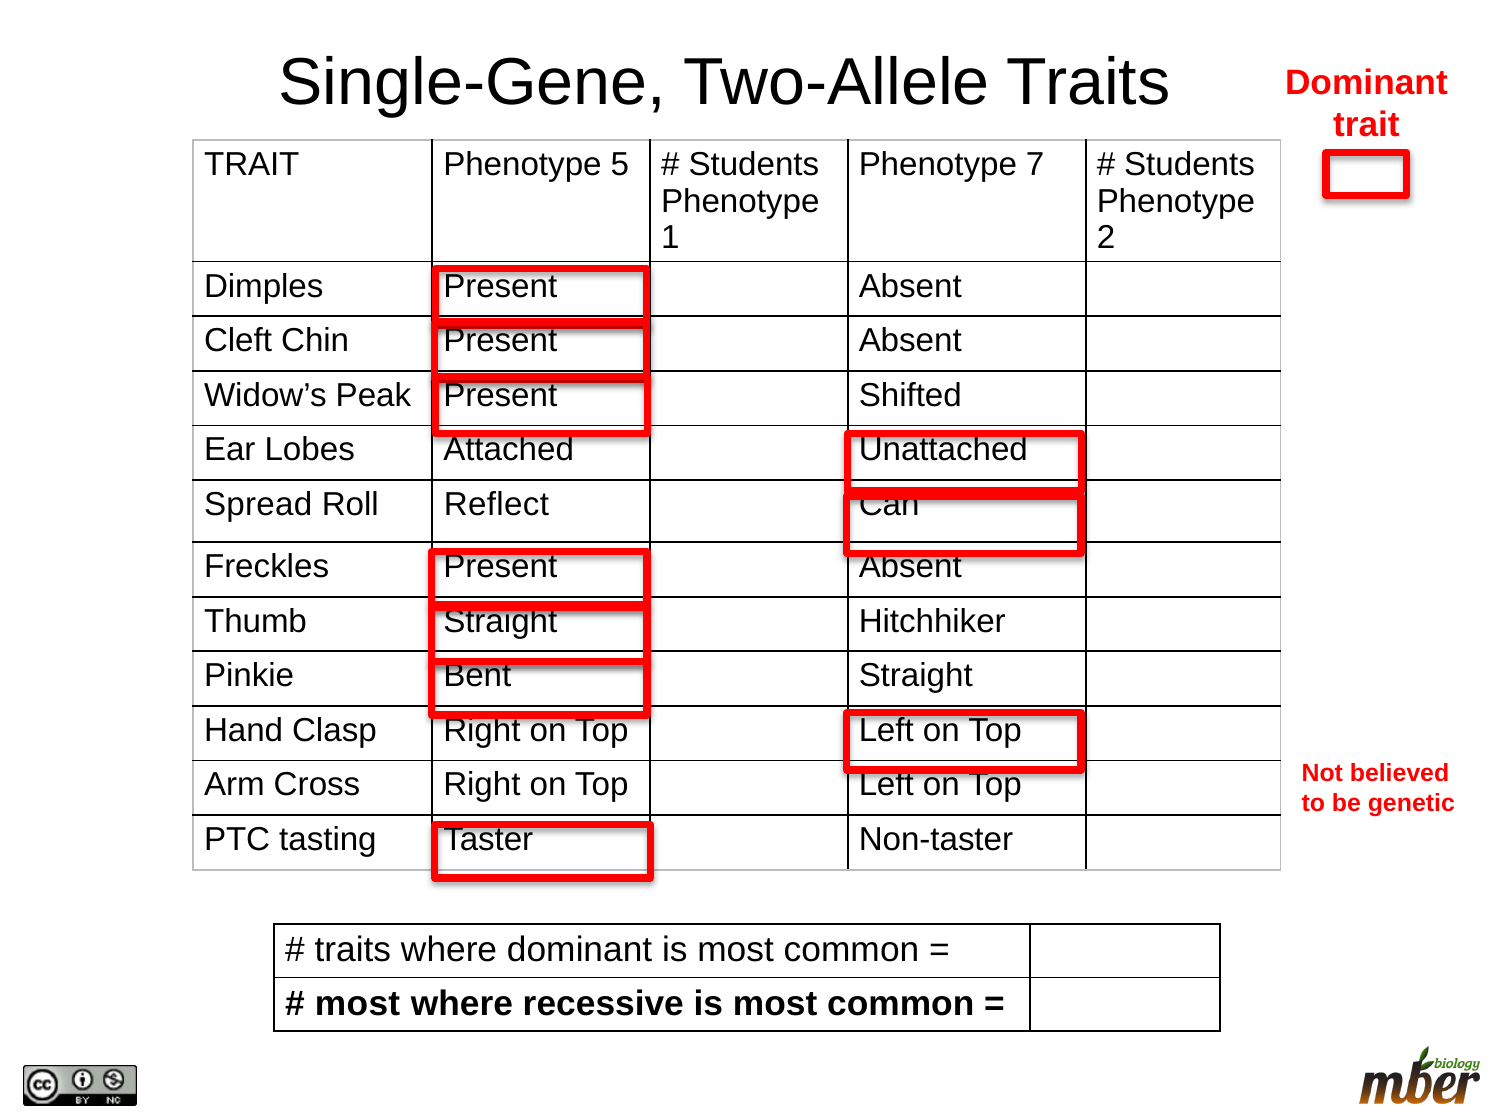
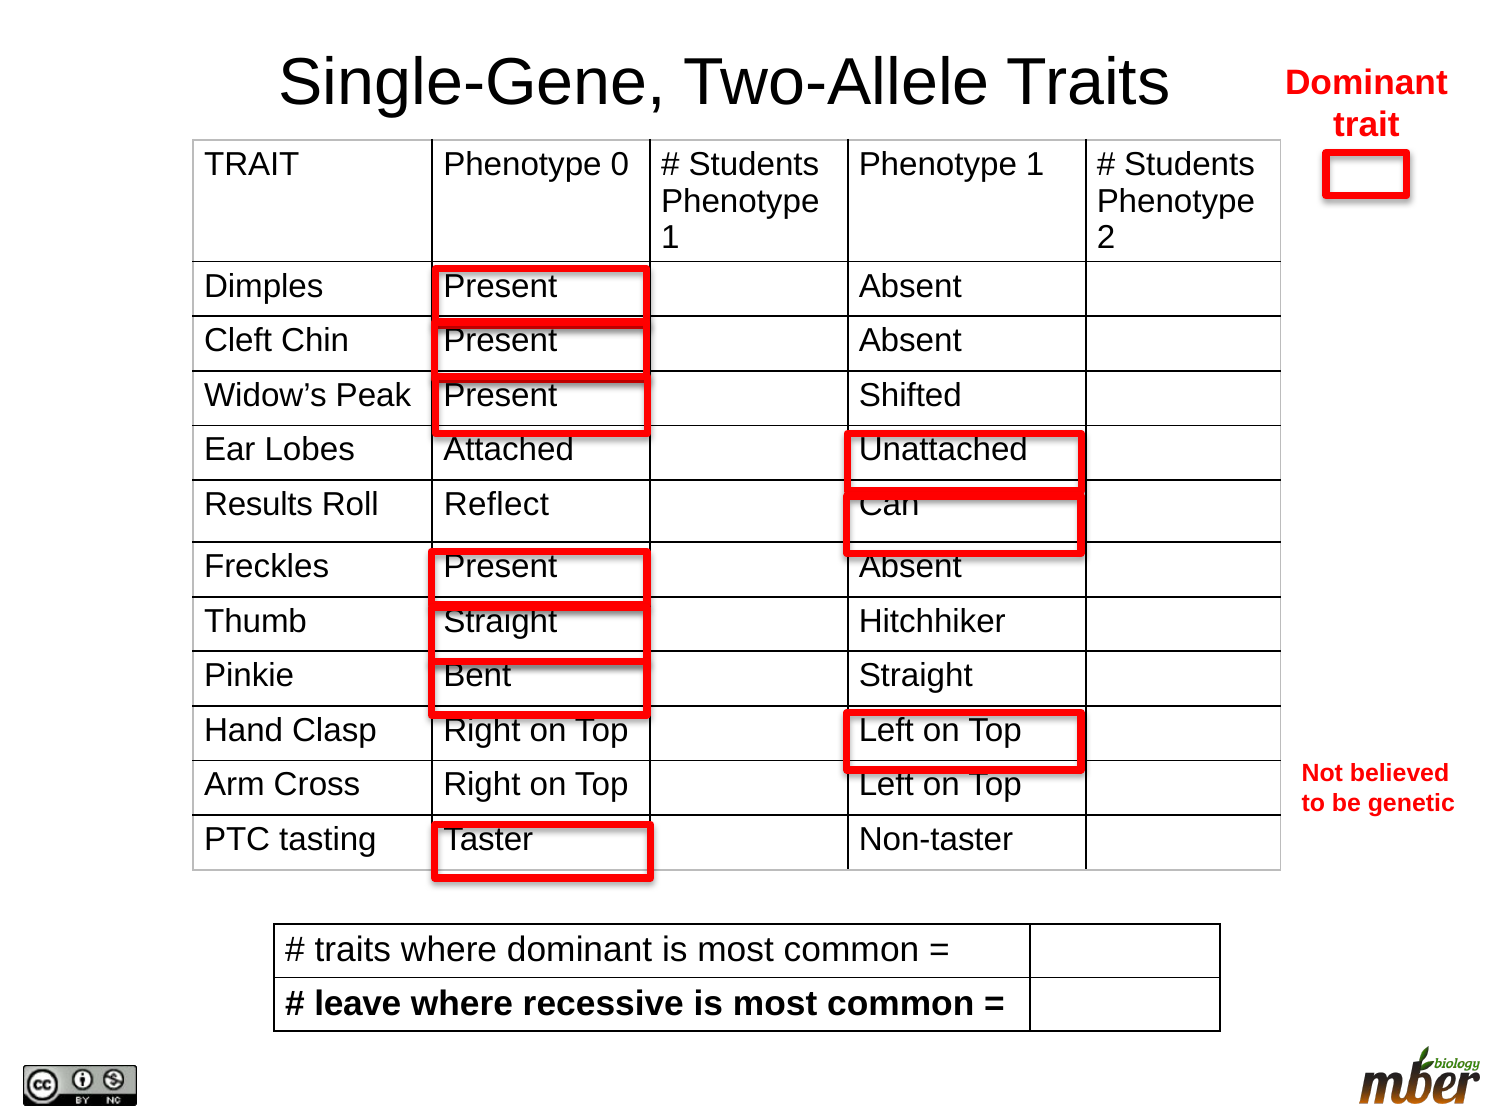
5: 5 -> 0 (620, 164)
7: 7 -> 1 (1035, 164)
Spread: Spread -> Results (259, 505)
most: most -> leave (358, 1004)
